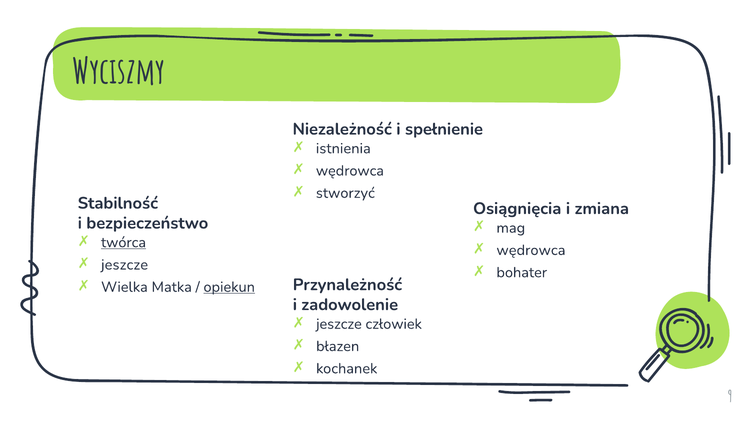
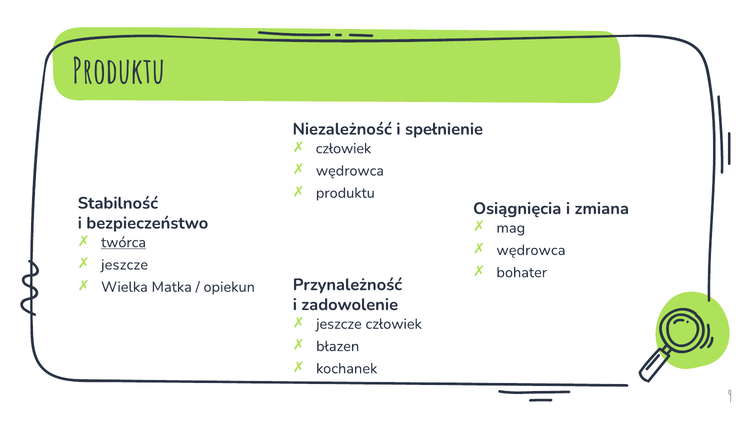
Wyciszmy: Wyciszmy -> Produktu (119, 72)
istnienia: istnienia -> człowiek (343, 148)
stworzyć: stworzyć -> produktu (345, 193)
opiekun underline: present -> none (229, 287)
